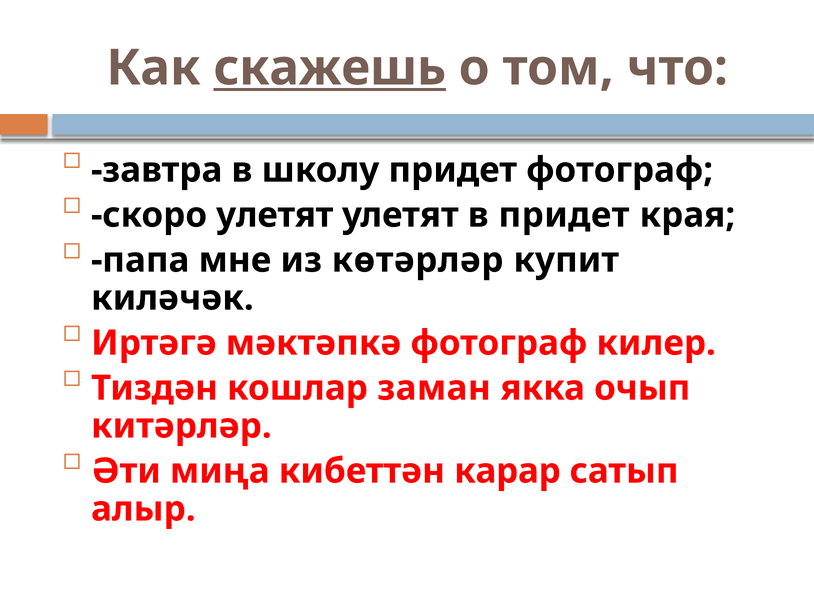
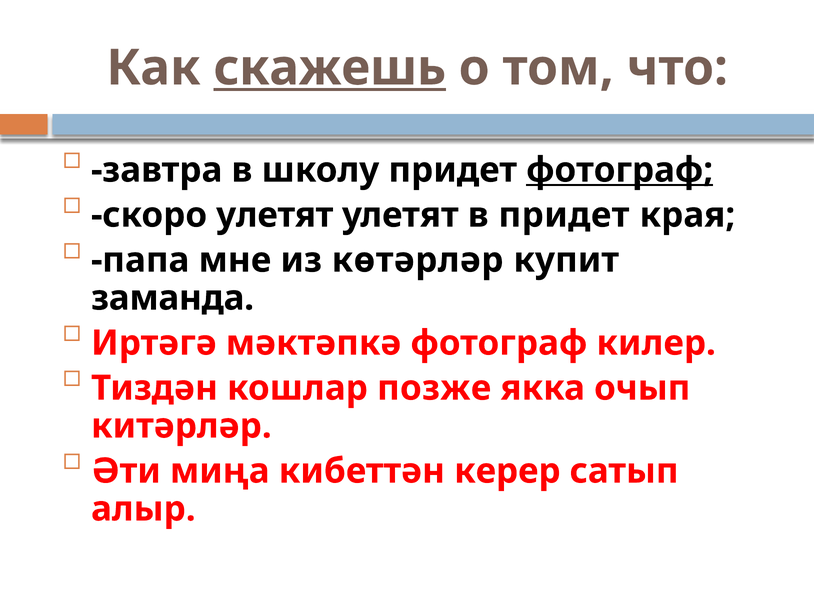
фотограф underline: none -> present (620, 170)
киләчәк: киләчәк -> заманда (173, 298)
заман: заман -> позже (434, 388)
карар: карар -> керер (507, 471)
